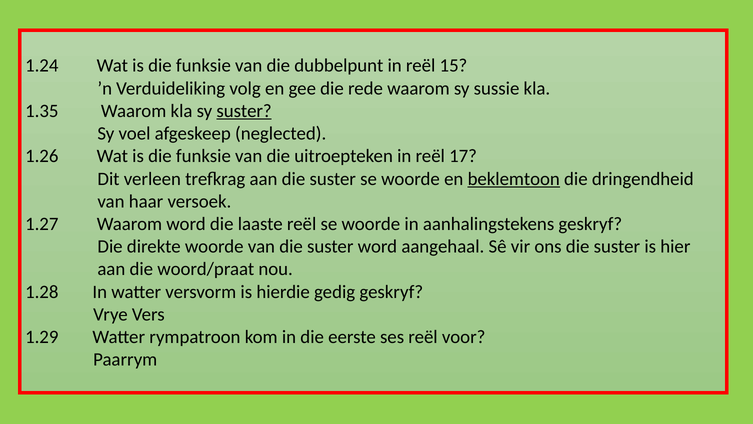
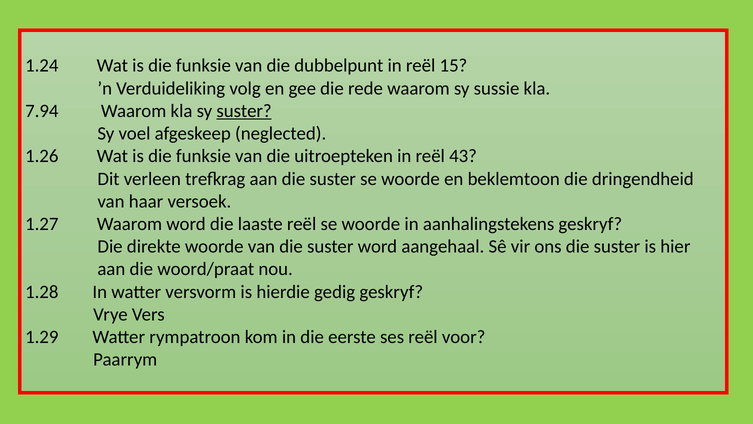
1.35: 1.35 -> 7.94 (42, 111)
17: 17 -> 43 (463, 156)
beklemtoon underline: present -> none (514, 179)
